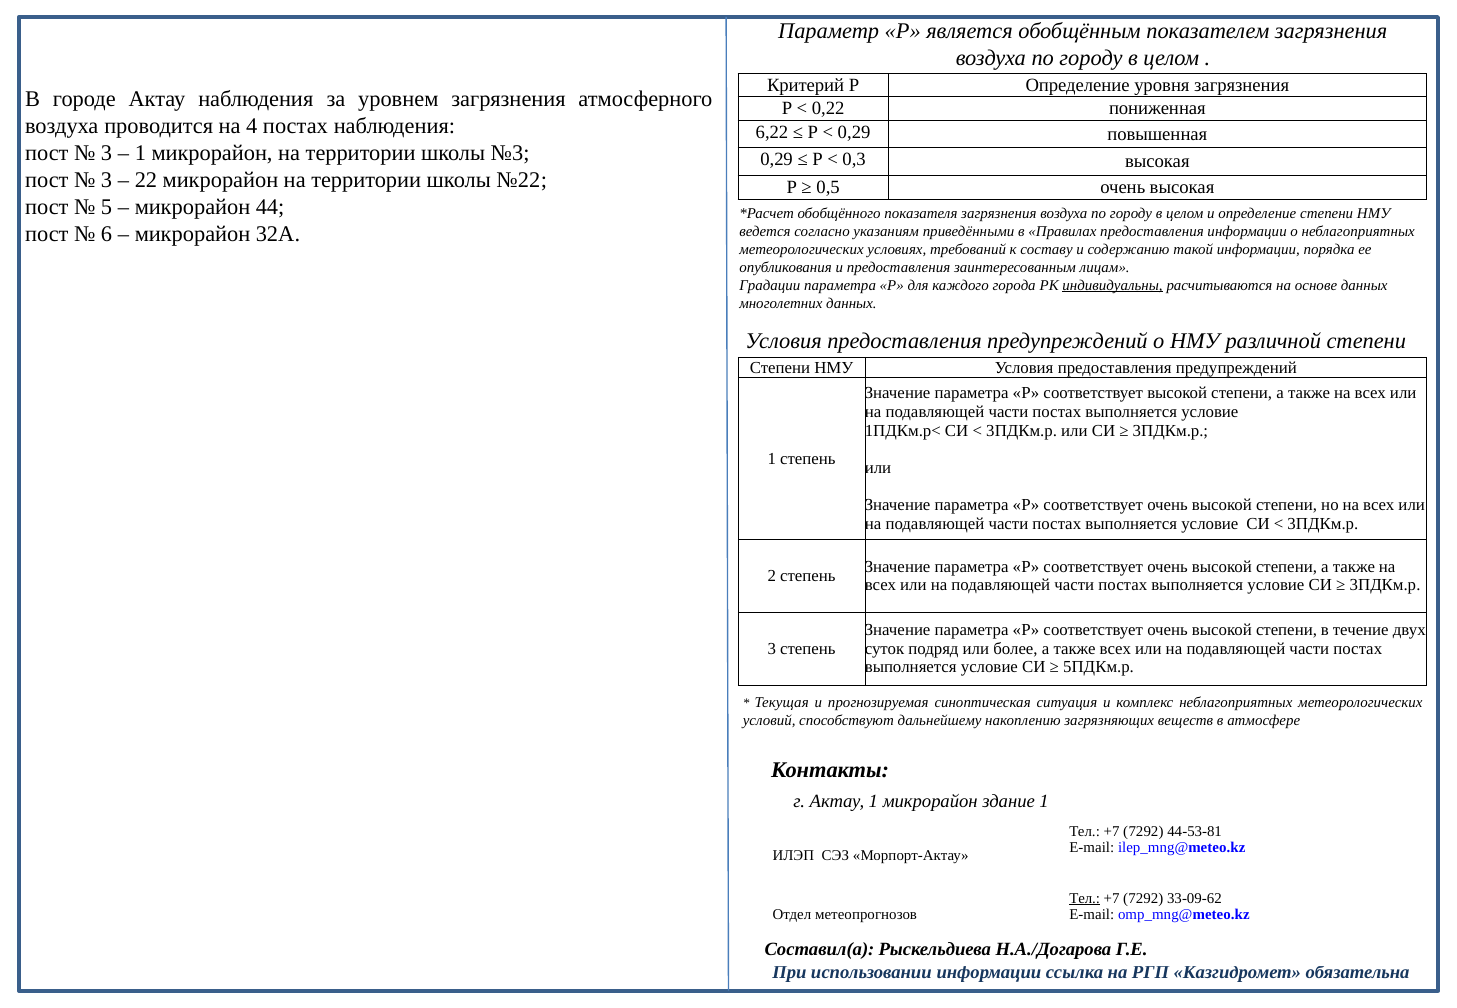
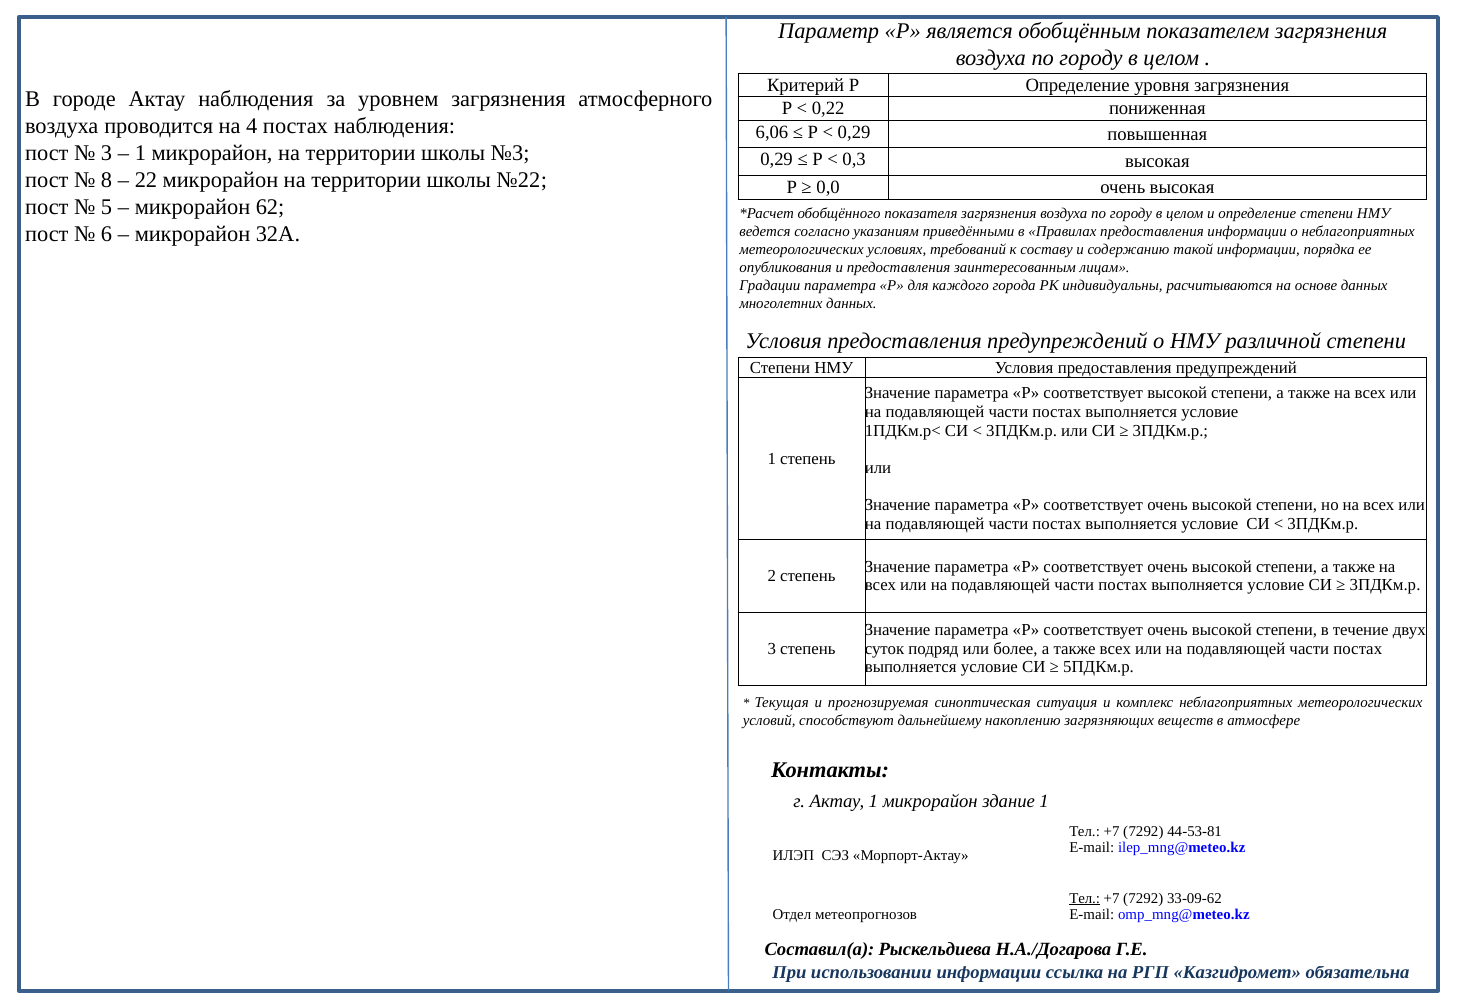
6,22: 6,22 -> 6,06 (772, 132)
3: 3 -> 8 (107, 180)
0,5: 0,5 -> 0,0 (828, 187)
44: 44 -> 62 (270, 207)
индивидуальны underline: present -> none (1113, 286)
